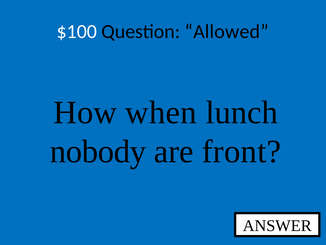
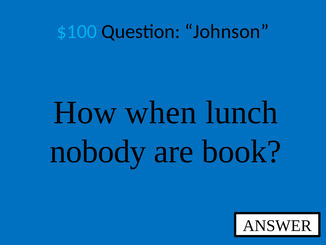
$100 colour: white -> light blue (77, 32)
Allowed: Allowed -> Johnson (227, 32)
front: front -> book (242, 151)
